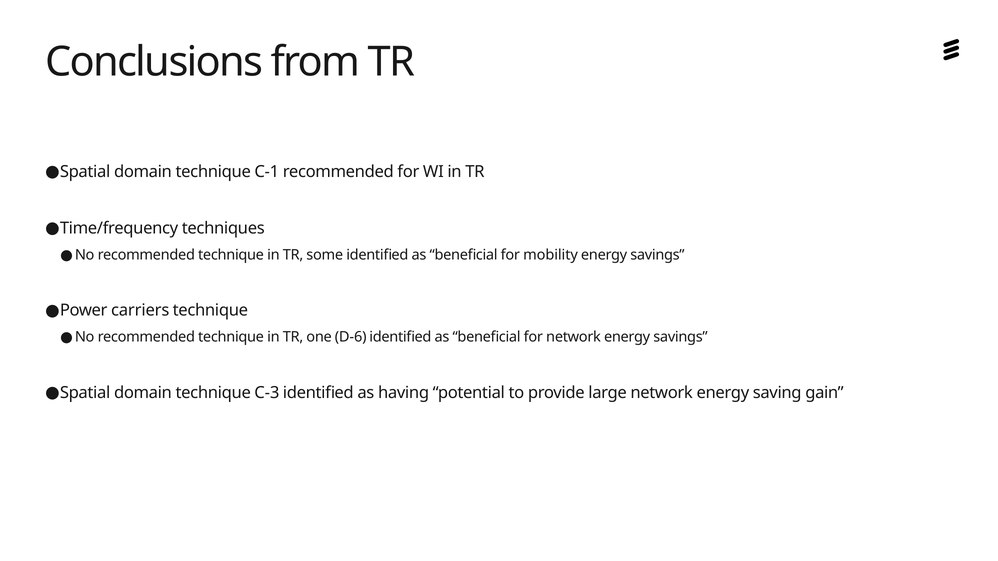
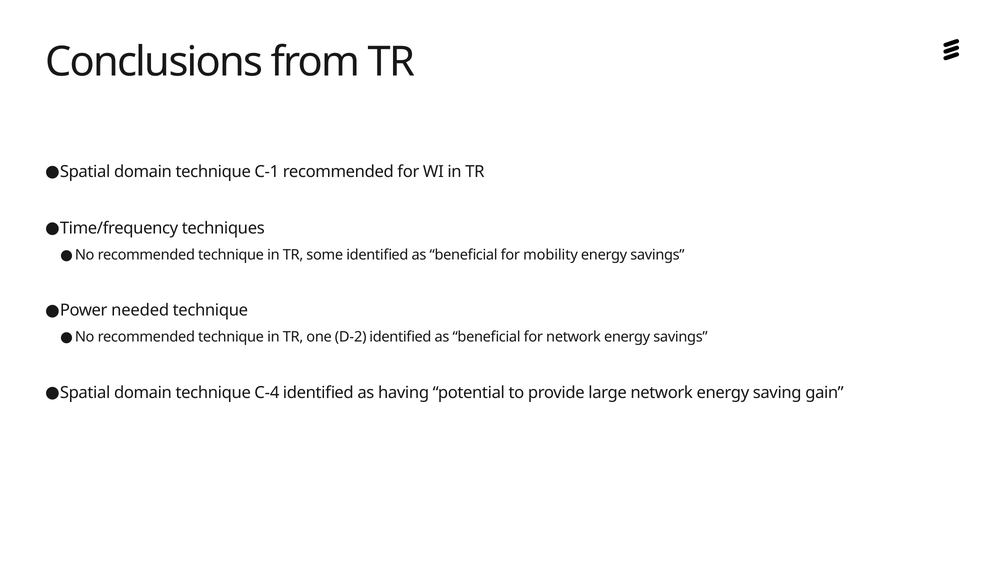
carriers: carriers -> needed (140, 311)
D-6: D-6 -> D-2 (351, 337)
C-3: C-3 -> C-4 (267, 393)
